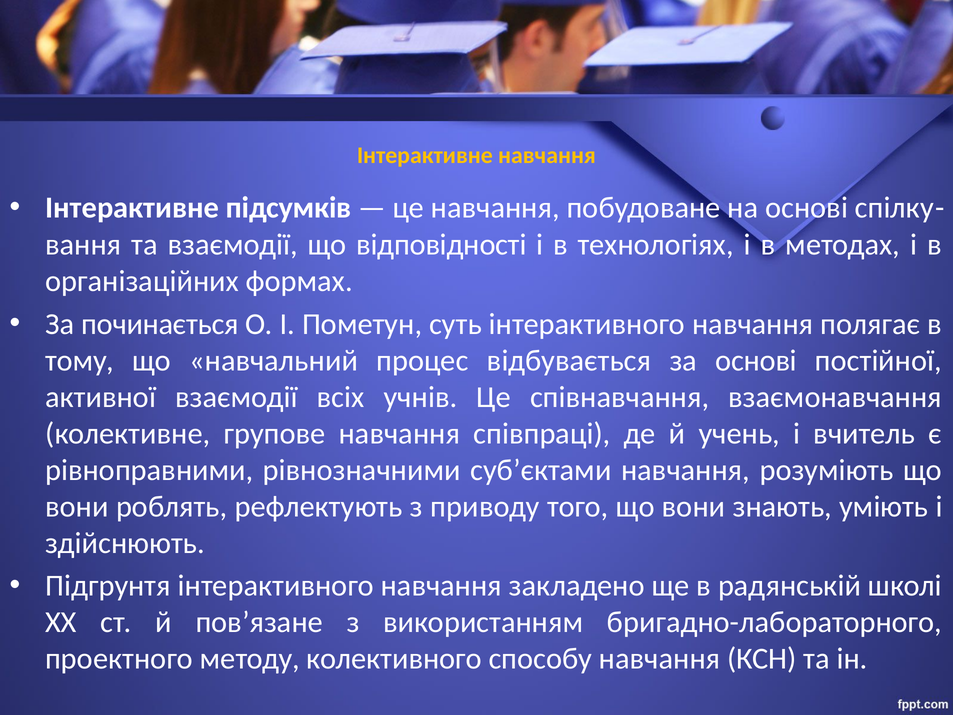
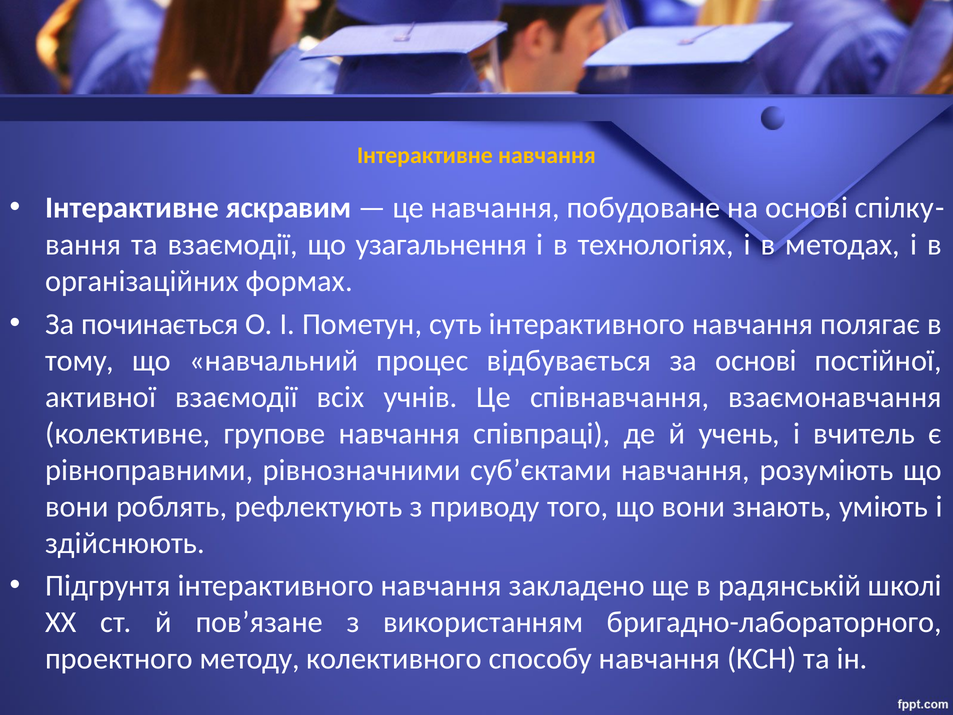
підсумків: підсумків -> яскравим (289, 207)
відповідності: відповідності -> узагальнення (441, 245)
